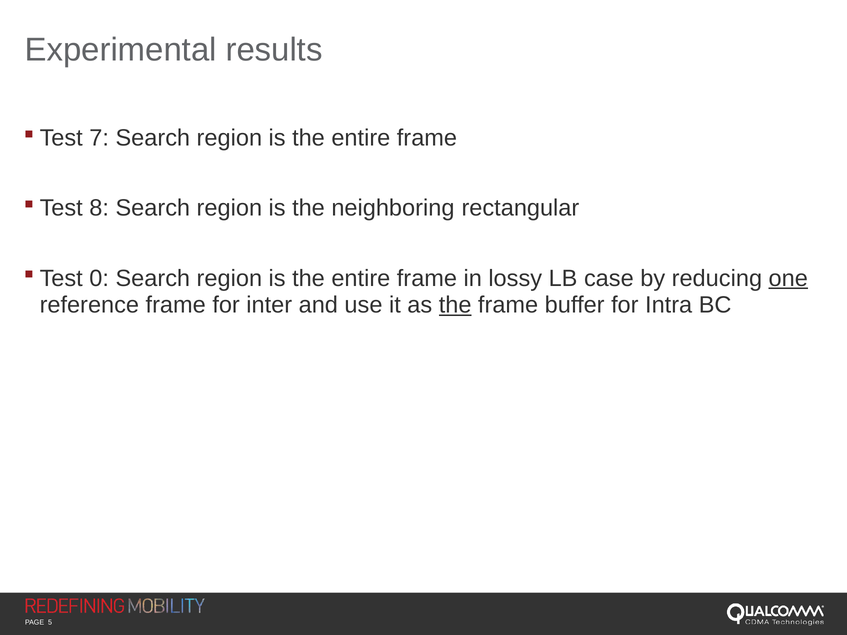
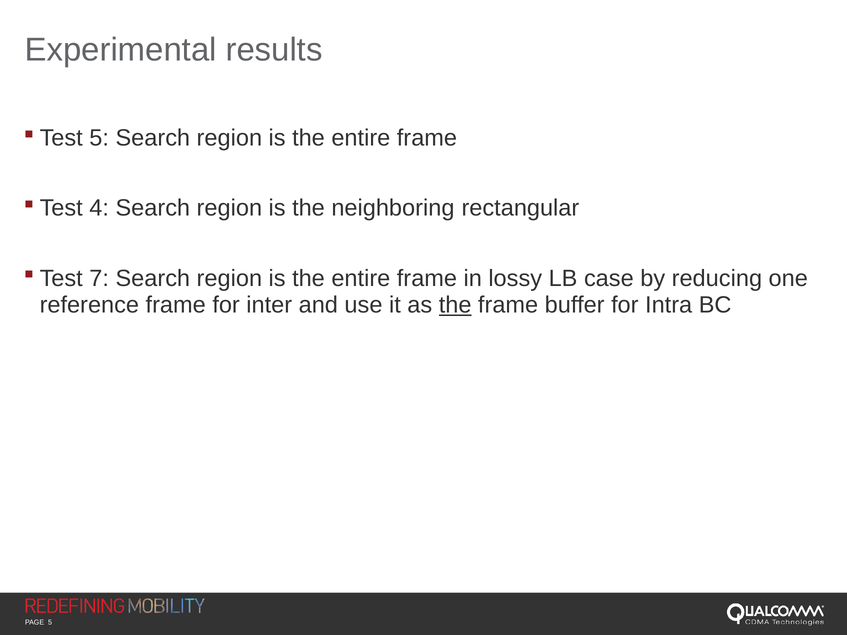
7: 7 -> 5 (99, 138)
8: 8 -> 4 (99, 208)
0: 0 -> 7 (99, 278)
one underline: present -> none (788, 278)
